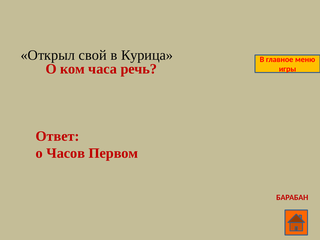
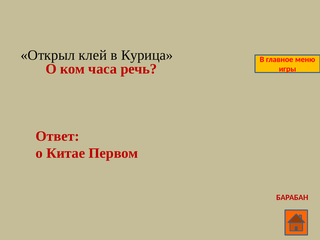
свой: свой -> клей (93, 55)
Часов: Часов -> Китае (66, 153)
